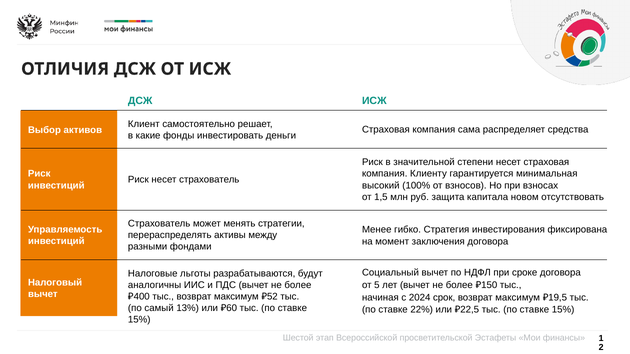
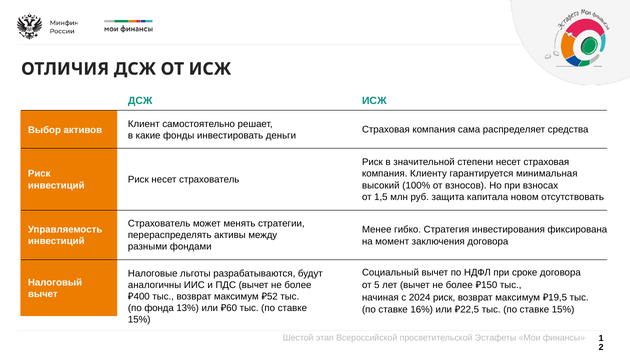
2024 срок: срок -> риск (444, 298)
самый: самый -> фонда (159, 309)
22%: 22% -> 16% (422, 310)
